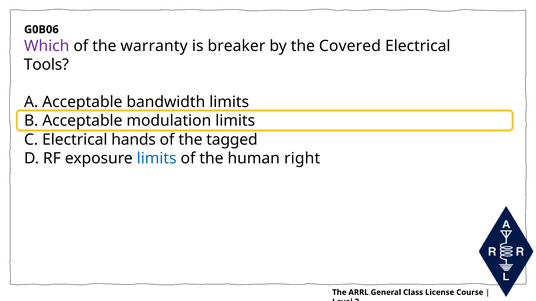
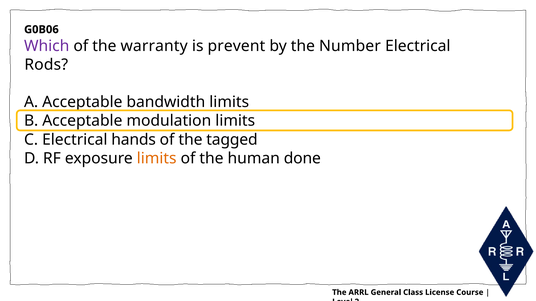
breaker: breaker -> prevent (236, 46)
Covered: Covered -> Number (350, 46)
Tools: Tools -> Rods (46, 65)
limits colour: blue -> orange (157, 159)
right: right -> done (302, 159)
